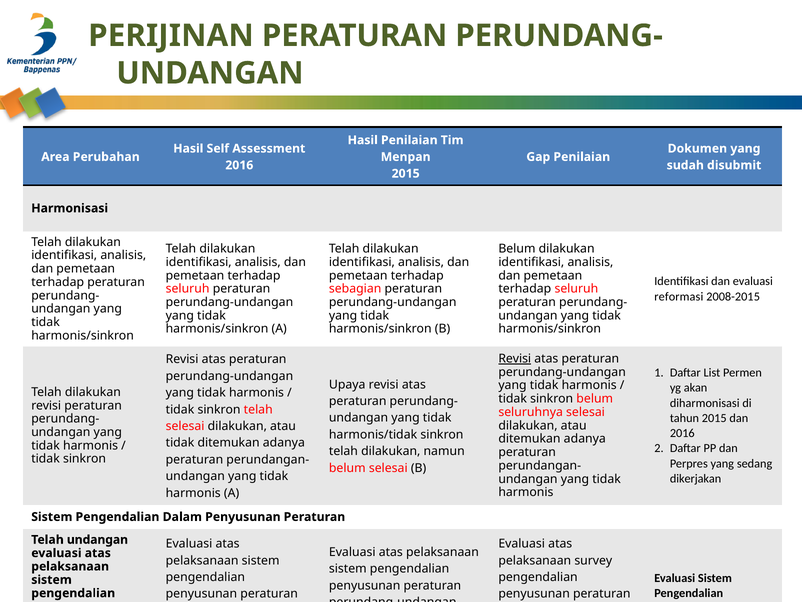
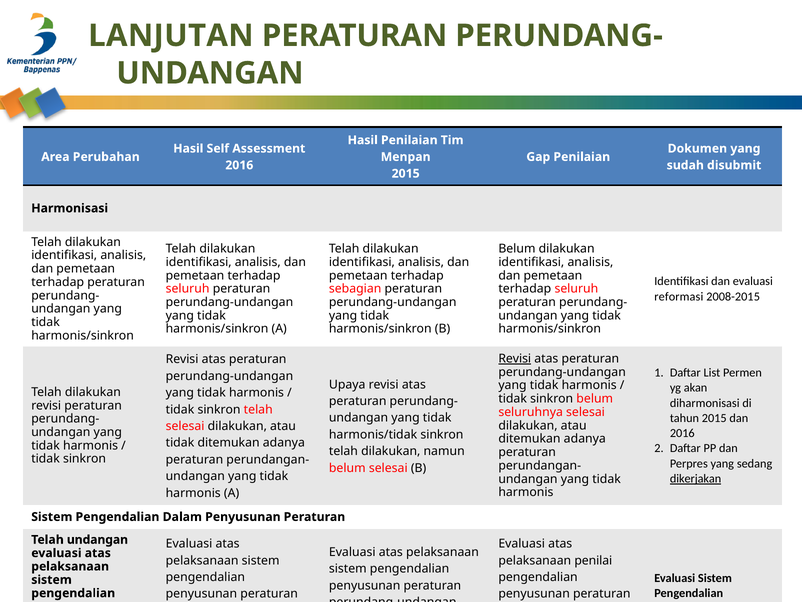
PERIJINAN: PERIJINAN -> LANJUTAN (171, 36)
dikerjakan underline: none -> present (696, 478)
survey: survey -> penilai (593, 560)
